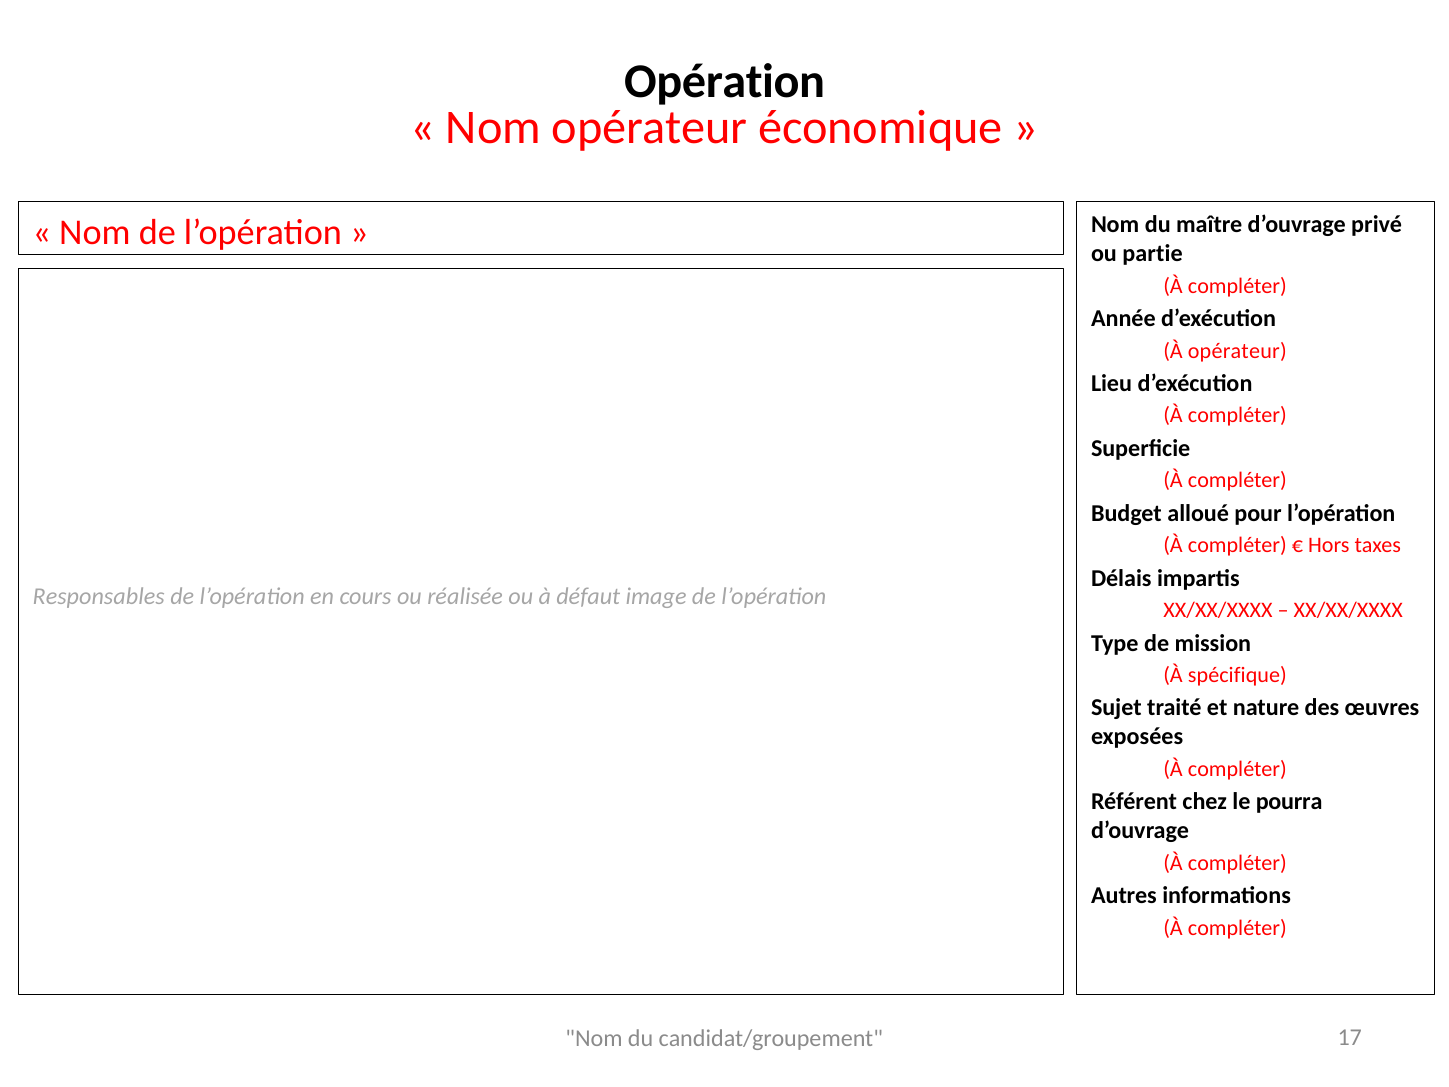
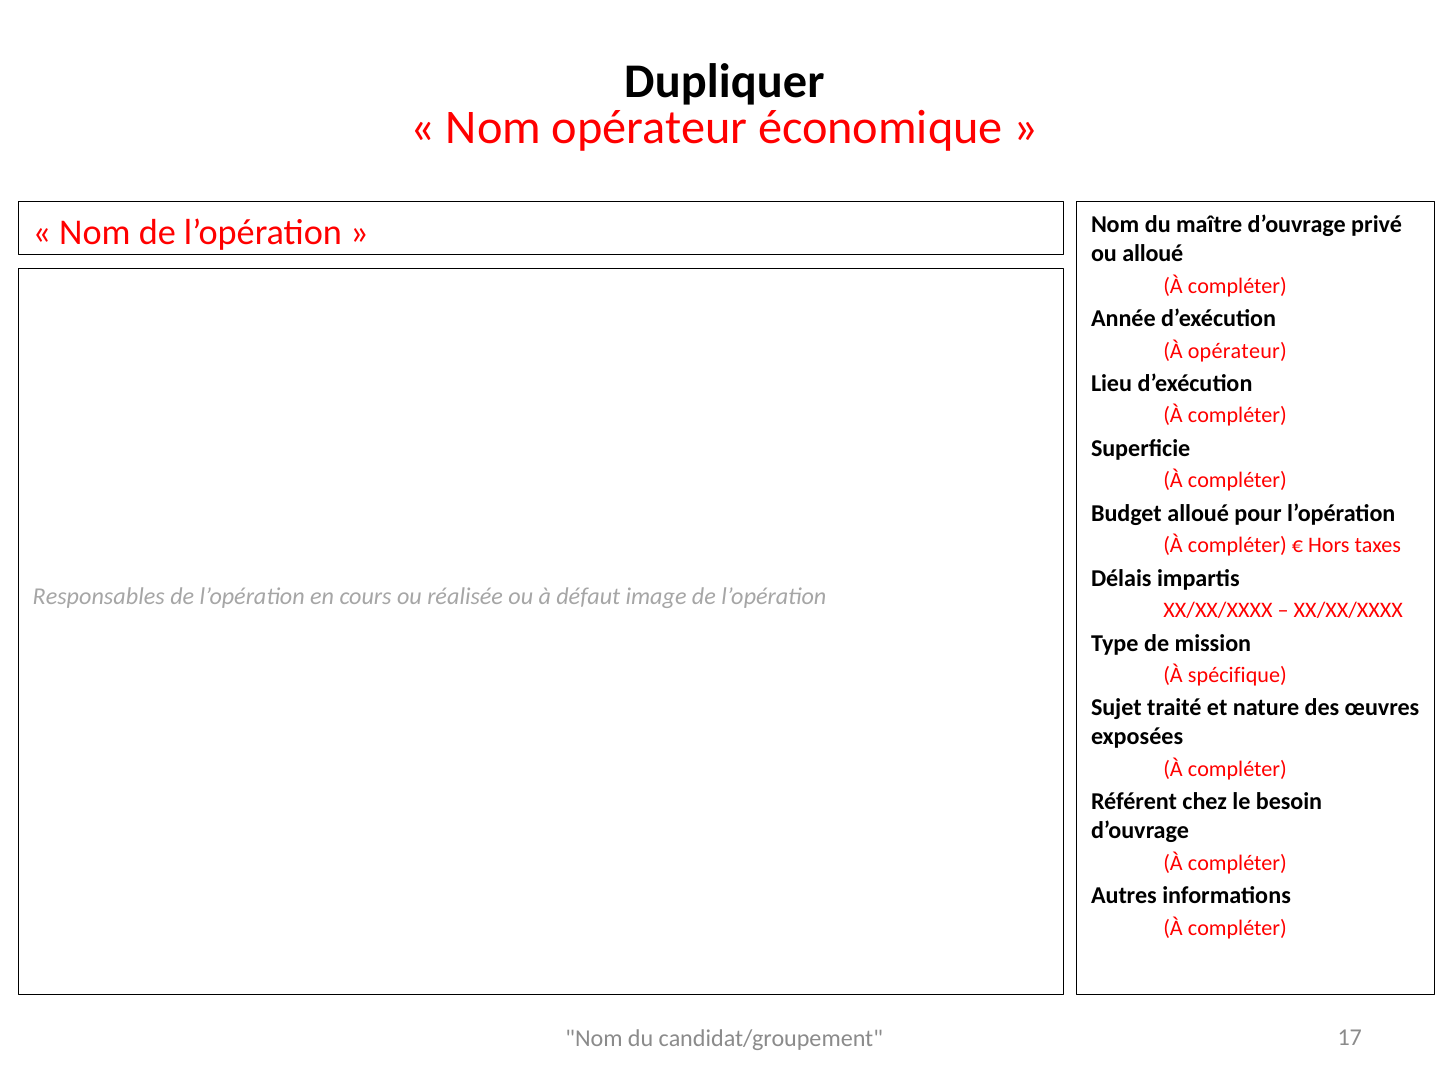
Opération: Opération -> Dupliquer (724, 81)
ou partie: partie -> alloué (1153, 254)
pourra: pourra -> besoin (1289, 802)
